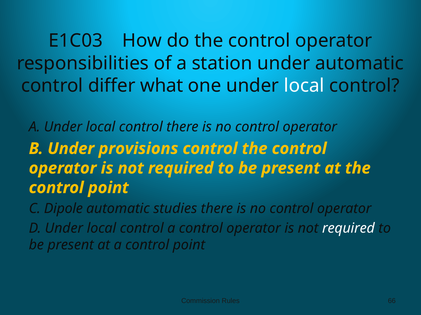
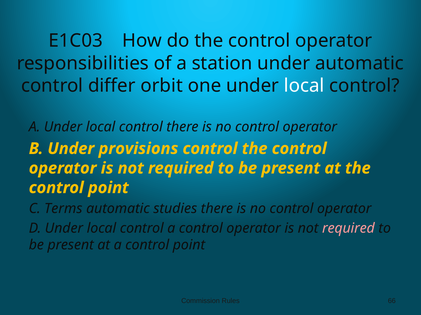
what: what -> orbit (162, 86)
Dipole: Dipole -> Terms (63, 209)
required colour: white -> pink (348, 229)
